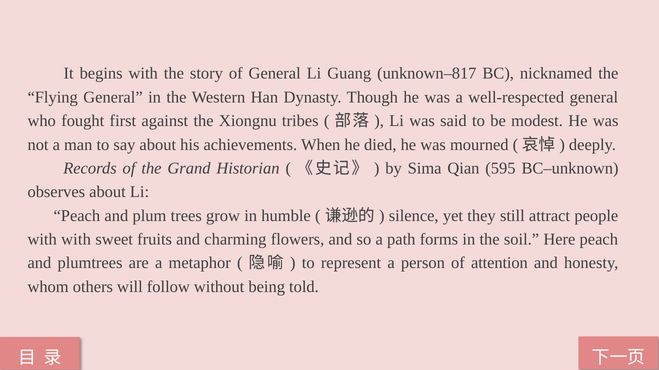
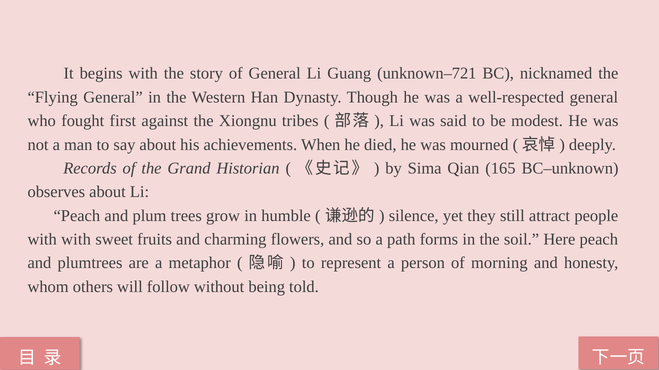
unknown–817: unknown–817 -> unknown–721 (427, 74)
595: 595 -> 165 (500, 169)
attention: attention -> morning (499, 263)
